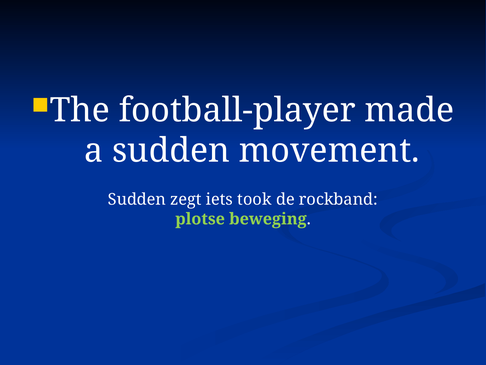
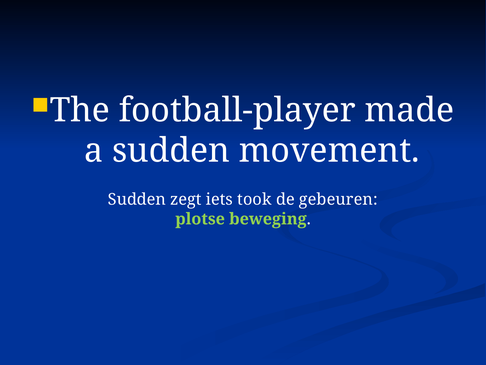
rockband: rockband -> gebeuren (338, 199)
